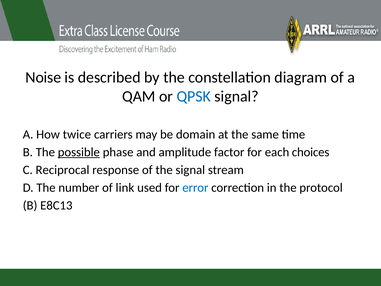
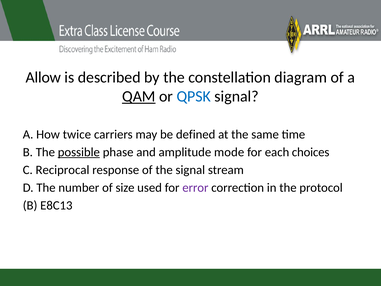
Noise: Noise -> Allow (43, 77)
QAM underline: none -> present (139, 96)
domain: domain -> defined (196, 134)
factor: factor -> mode (229, 152)
link: link -> size (125, 188)
error colour: blue -> purple (195, 188)
